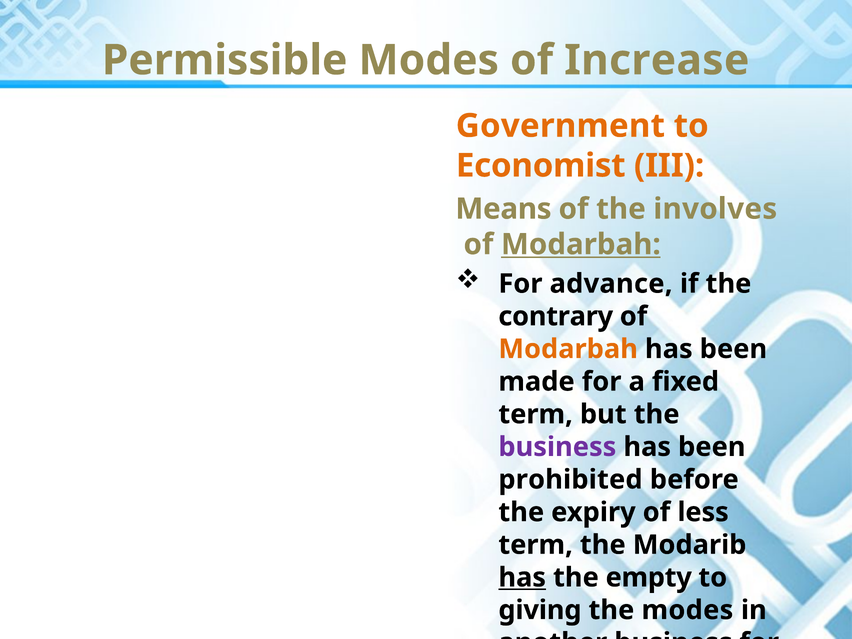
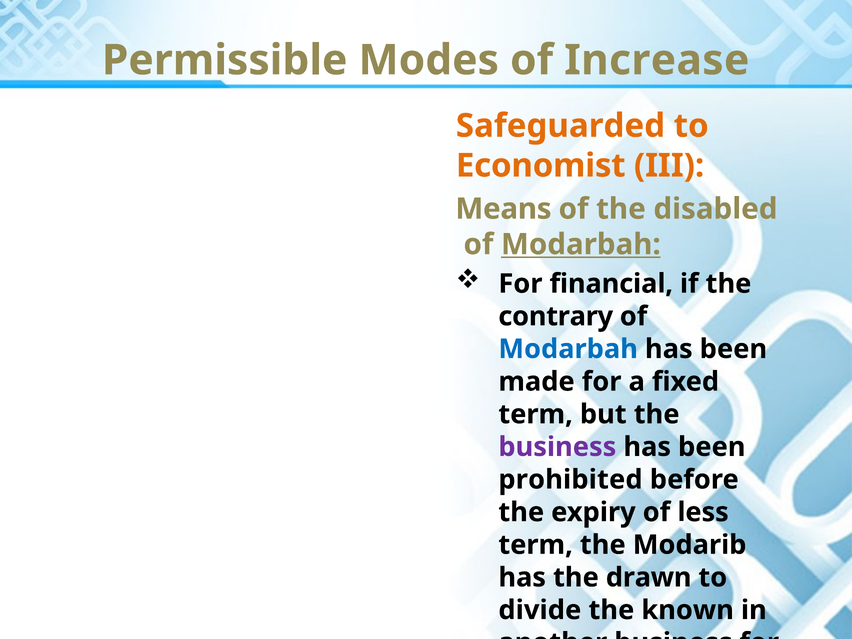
Government: Government -> Safeguarded (560, 126)
involves: involves -> disabled (715, 209)
advance: advance -> financial (611, 284)
Modarbah colour: orange -> blue (568, 349)
has underline: present -> none (522, 577)
empty: empty -> drawn (649, 577)
giving: giving -> divide (540, 610)
the modes: modes -> known (688, 610)
